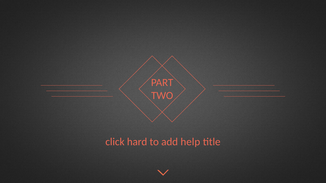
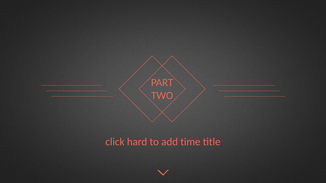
help: help -> time (190, 142)
